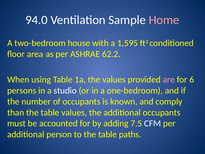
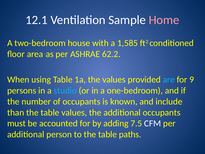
94.0: 94.0 -> 12.1 (37, 20)
1,595: 1,595 -> 1,585 (128, 43)
are colour: pink -> light blue (169, 79)
6: 6 -> 9 (192, 79)
studio colour: white -> light blue (65, 90)
comply: comply -> include (169, 101)
